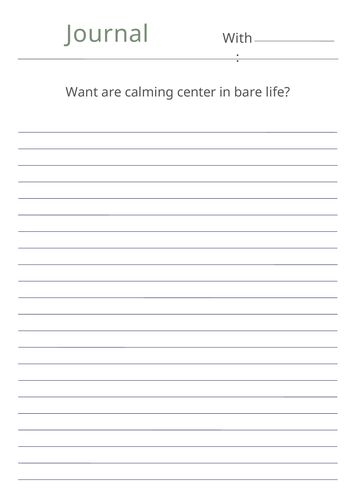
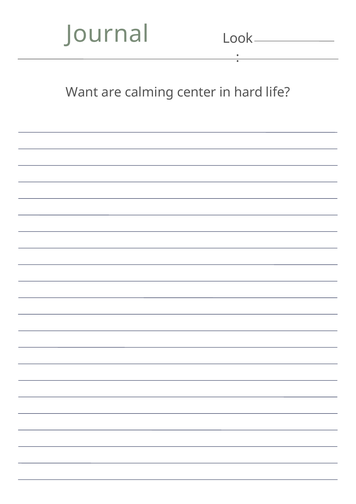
With: With -> Look (238, 38)
bare: bare -> hard (248, 92)
